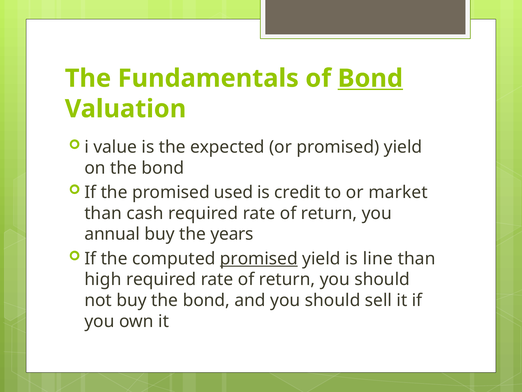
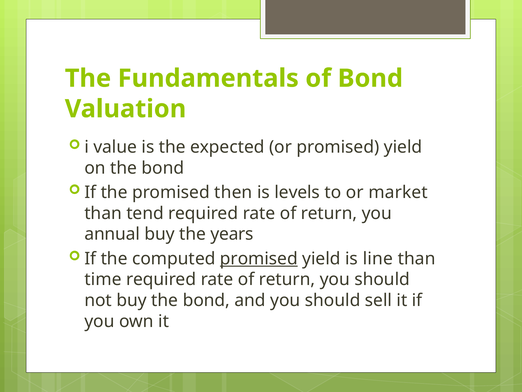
Bond underline: present -> none (370, 78)
used: used -> then (233, 192)
credit: credit -> levels (297, 192)
cash: cash -> tend (145, 213)
high: high -> time (103, 279)
